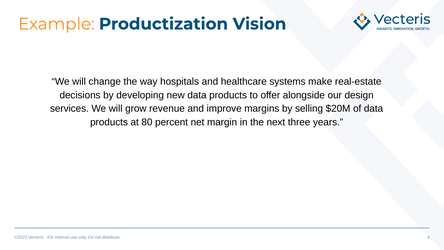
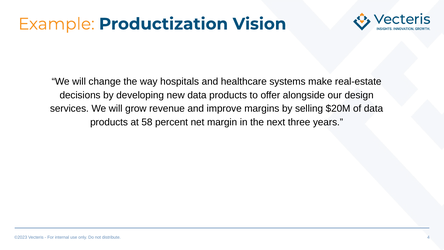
80: 80 -> 58 (147, 122)
